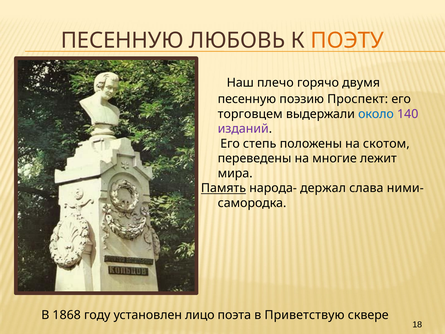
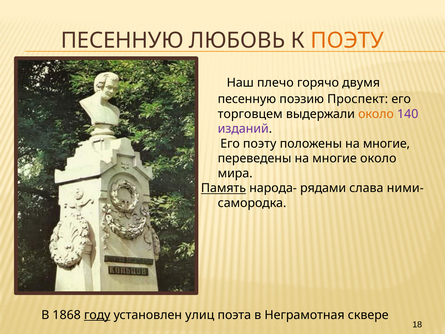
около colour: blue -> orange (376, 114)
Его степь: степь -> поэту (260, 144)
положены на скотом: скотом -> многие (386, 144)
многие лежит: лежит -> около (378, 158)
держал: держал -> рядами (323, 188)
году underline: none -> present (97, 315)
лицо: лицо -> улиц (200, 315)
Приветствую: Приветствую -> Неграмотная (305, 315)
